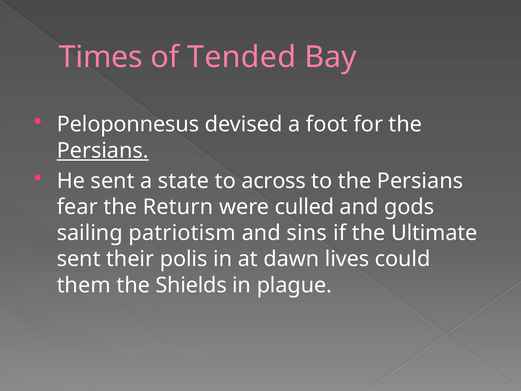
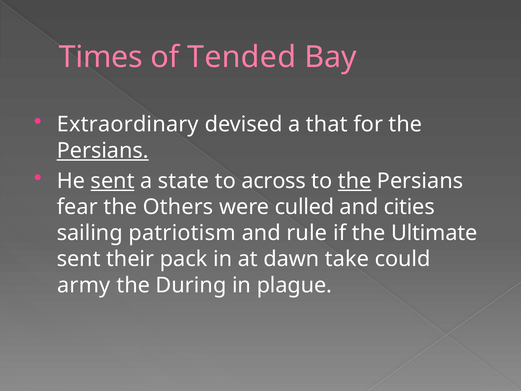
Peloponnesus: Peloponnesus -> Extraordinary (128, 124)
foot: foot -> that (327, 124)
sent underline: none -> present (113, 181)
the underline: none -> present (355, 181)
Return: Return -> Others (178, 207)
gods: gods -> cities (409, 207)
sins: sins -> rule (307, 233)
polis: polis -> pack (184, 259)
lives: lives -> take (347, 259)
them: them -> army (84, 285)
Shields: Shields -> During (191, 285)
